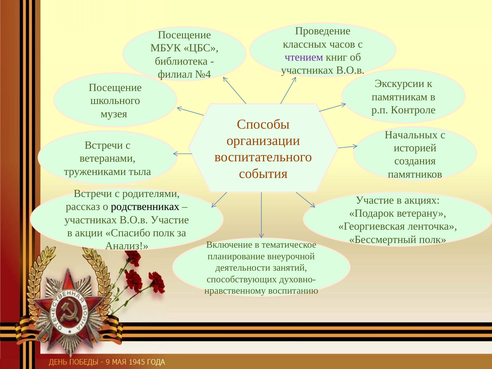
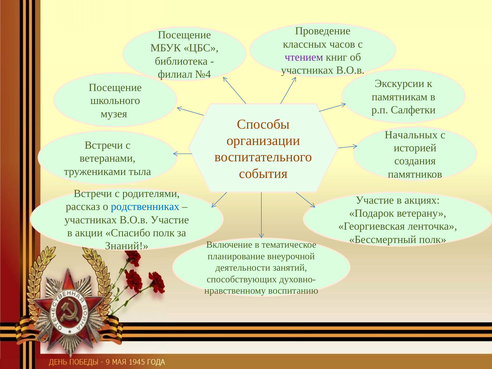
Контроле: Контроле -> Салфетки (413, 110)
родственниках colour: black -> blue (145, 207)
Анализ: Анализ -> Знаний (127, 246)
